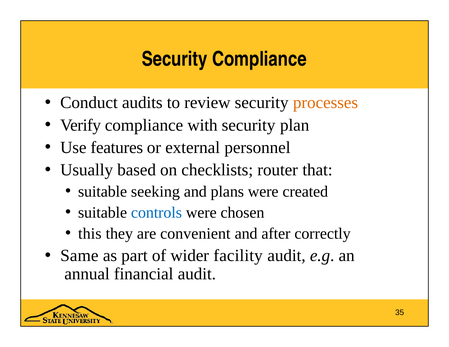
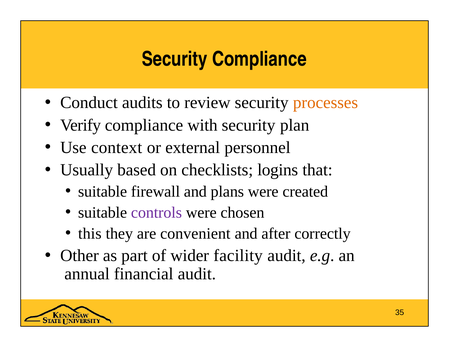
features: features -> context (117, 148)
router: router -> logins (278, 170)
seeking: seeking -> firewall (155, 192)
controls colour: blue -> purple (156, 213)
Same: Same -> Other (79, 256)
